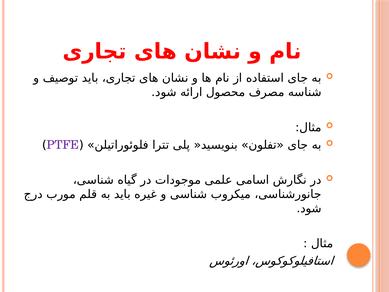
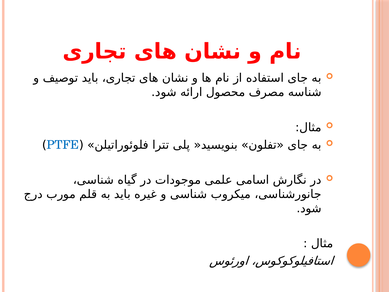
PTFE colour: purple -> blue (63, 145)
